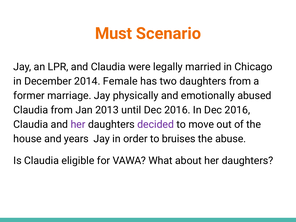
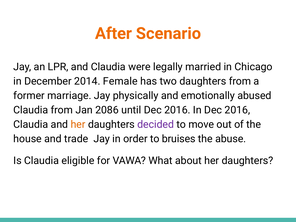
Must: Must -> After (113, 33)
2013: 2013 -> 2086 (107, 110)
her colour: purple -> orange (78, 124)
years: years -> trade (76, 139)
